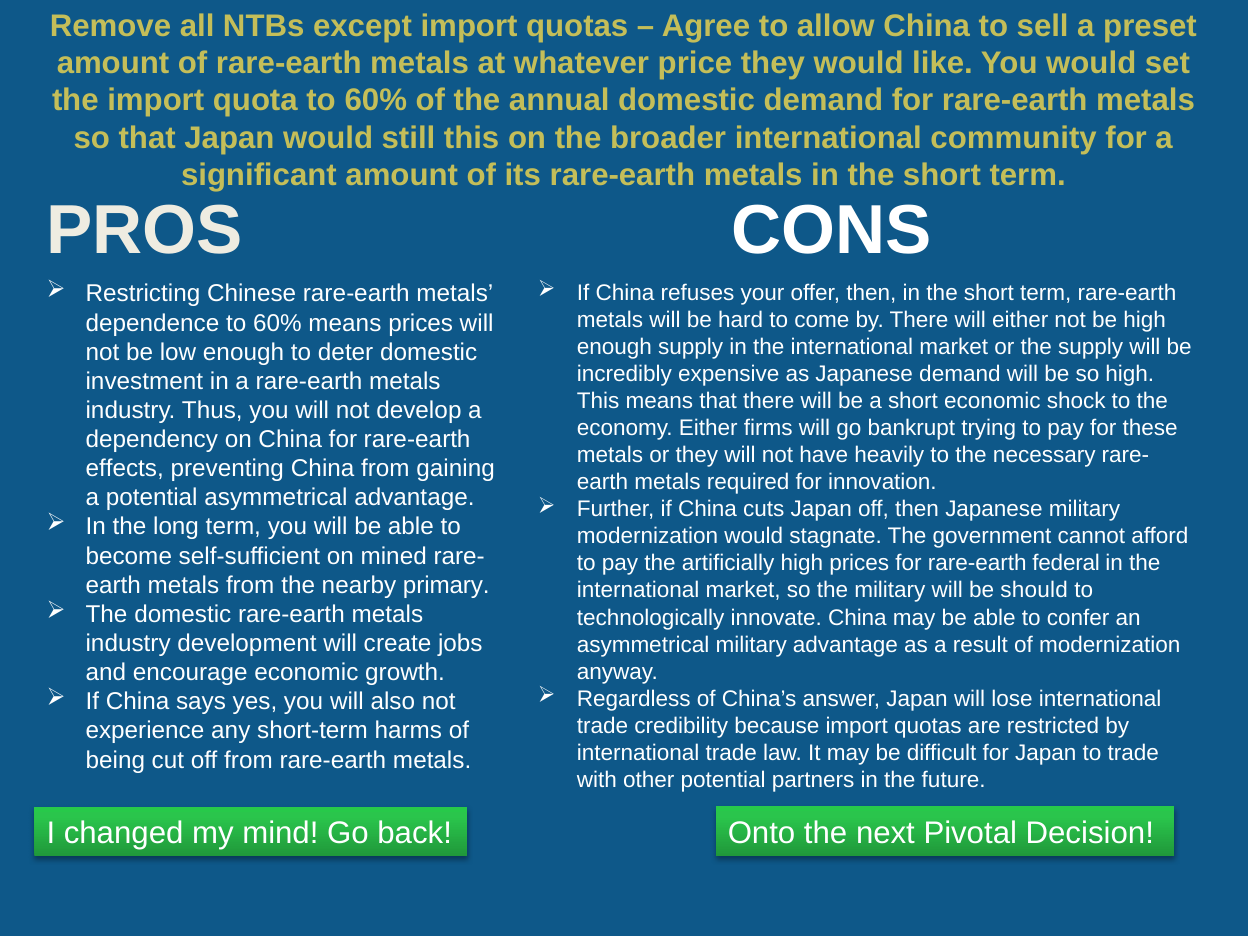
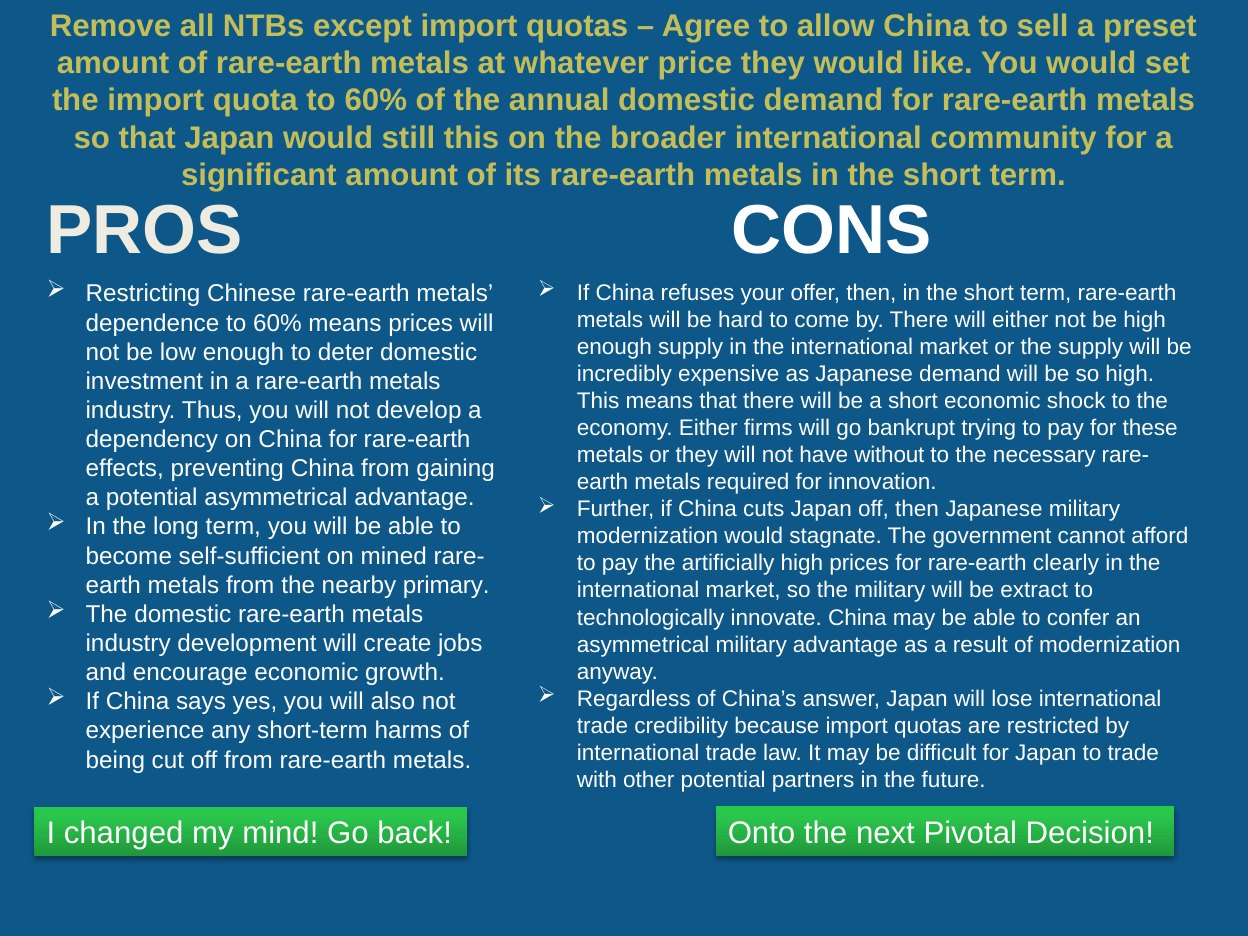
heavily: heavily -> without (889, 455)
federal: federal -> clearly (1066, 563)
should: should -> extract (1034, 591)
